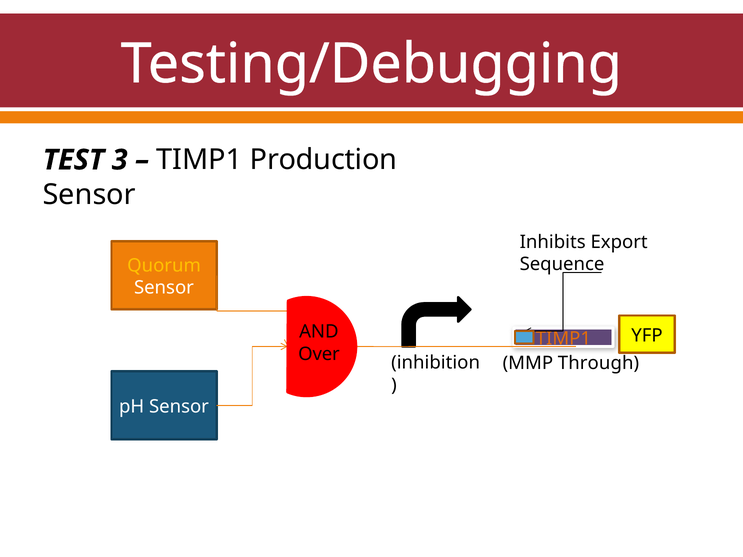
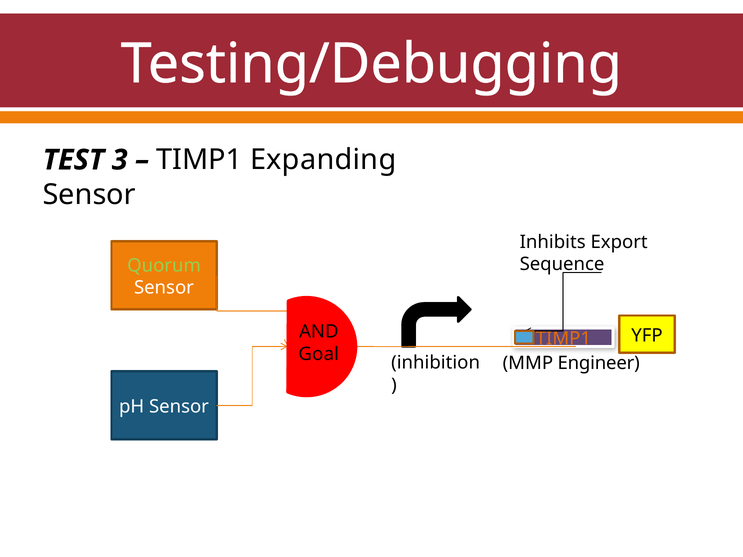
Production: Production -> Expanding (323, 160)
Quorum colour: yellow -> light green (164, 266)
Over: Over -> Goal (319, 354)
Through: Through -> Engineer (599, 363)
